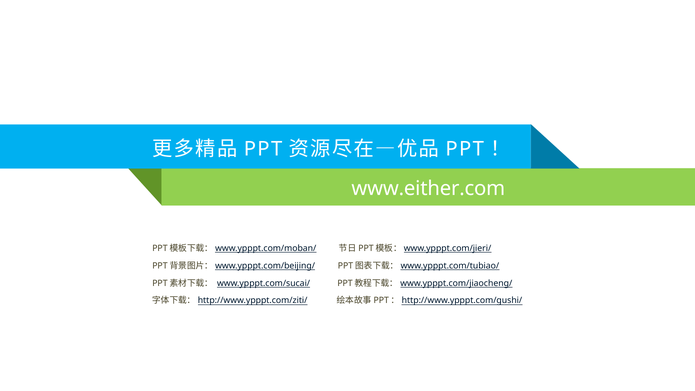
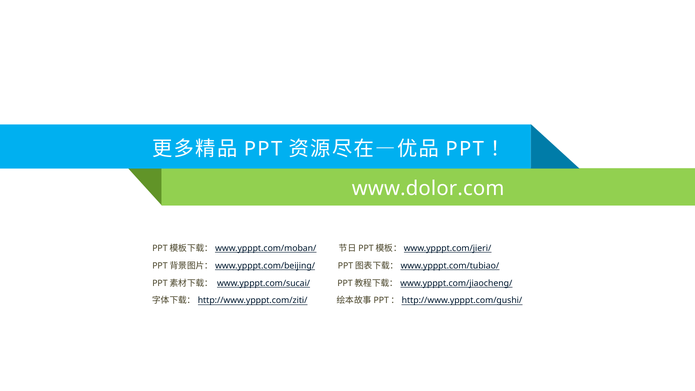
www.either.com: www.either.com -> www.dolor.com (428, 188)
